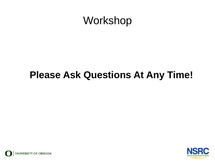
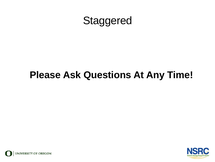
Workshop: Workshop -> Staggered (108, 21)
